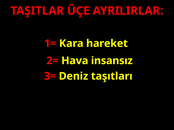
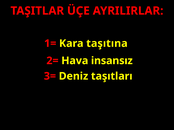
hareket: hareket -> taşıtına (107, 44)
